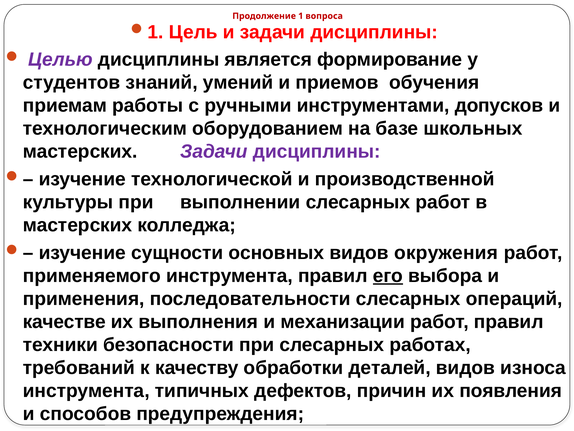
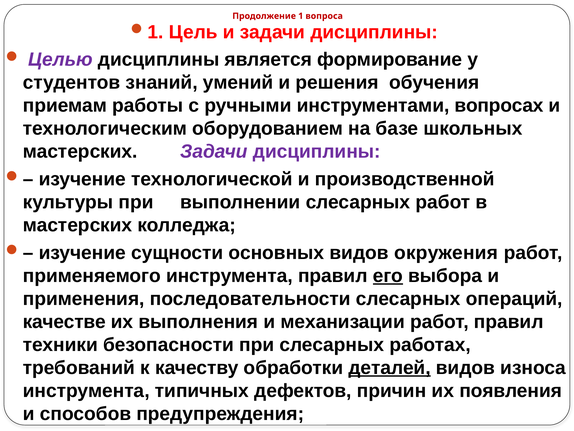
приемов: приемов -> решения (337, 83)
допусков: допусков -> вопросах (499, 106)
деталей underline: none -> present (390, 367)
